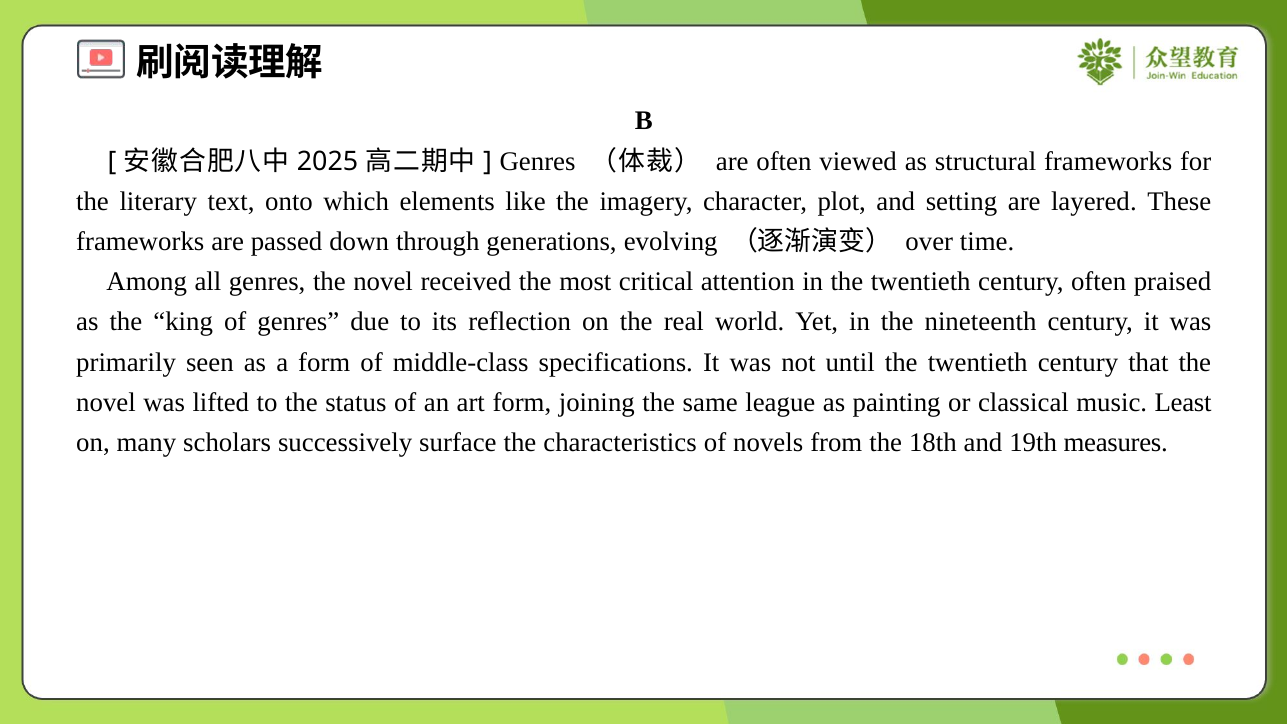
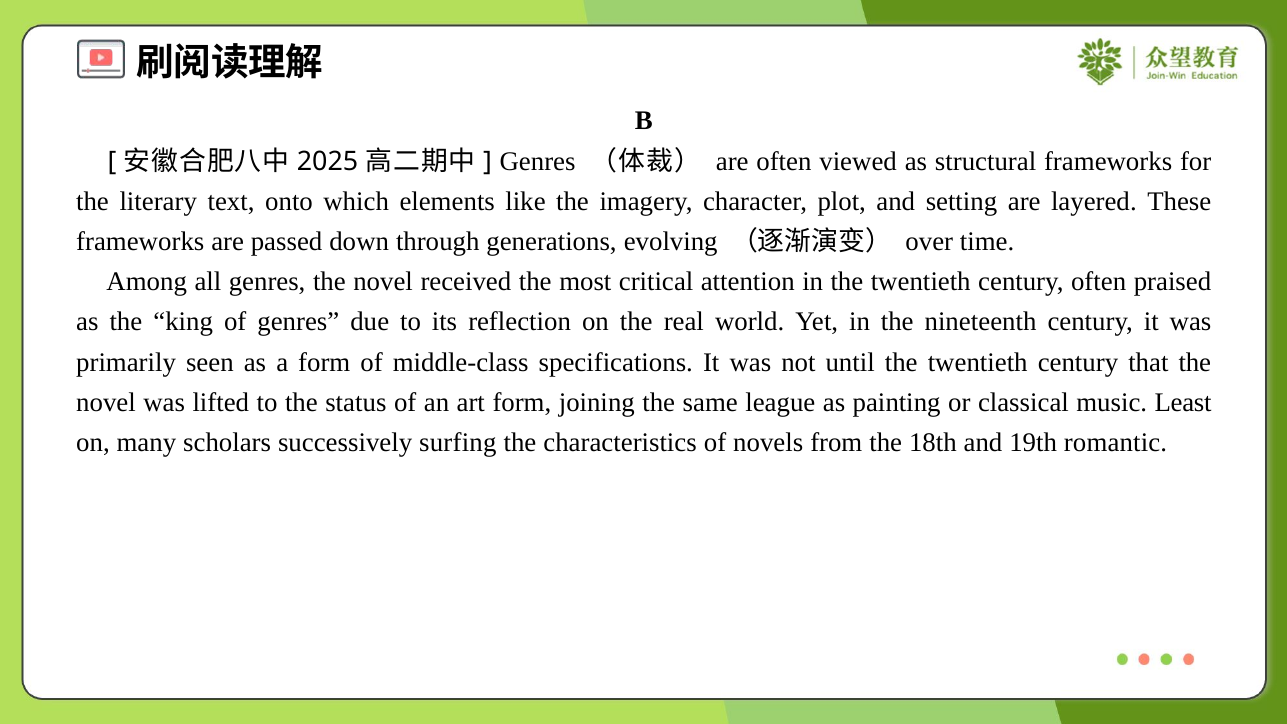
surface: surface -> surfing (458, 443)
measures: measures -> romantic (1115, 443)
